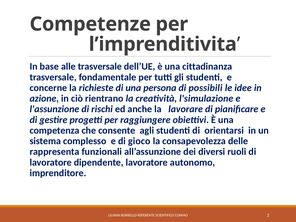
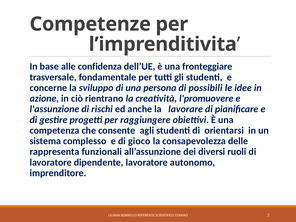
alle trasversale: trasversale -> confidenza (100, 67)
cittadinanza: cittadinanza -> fronteggiare (207, 67)
richieste: richieste -> sviluppo (96, 88)
l'simulazione: l'simulazione -> l'promuovere (206, 98)
